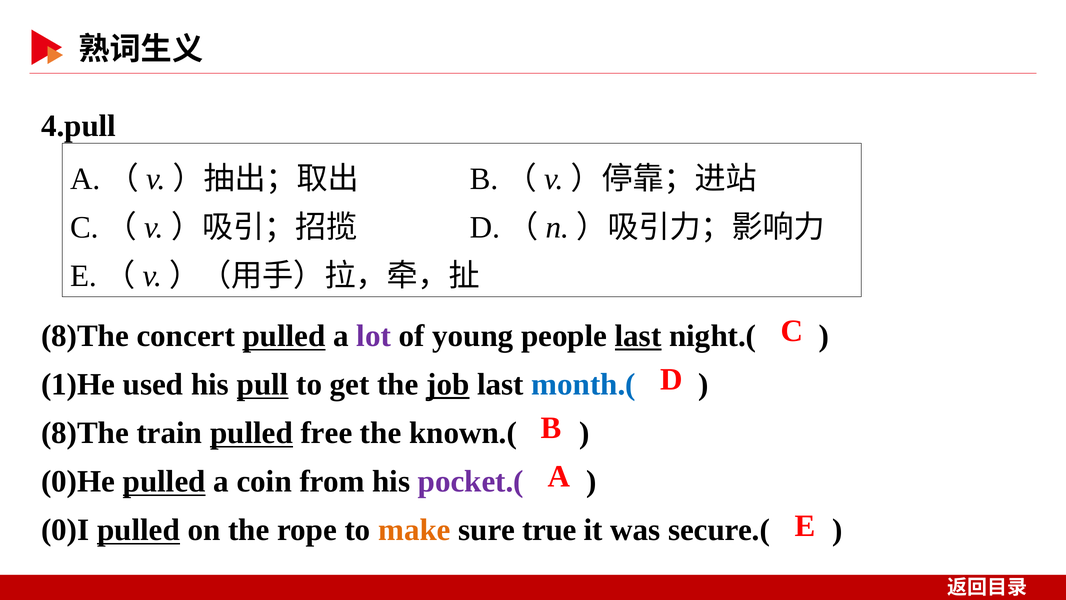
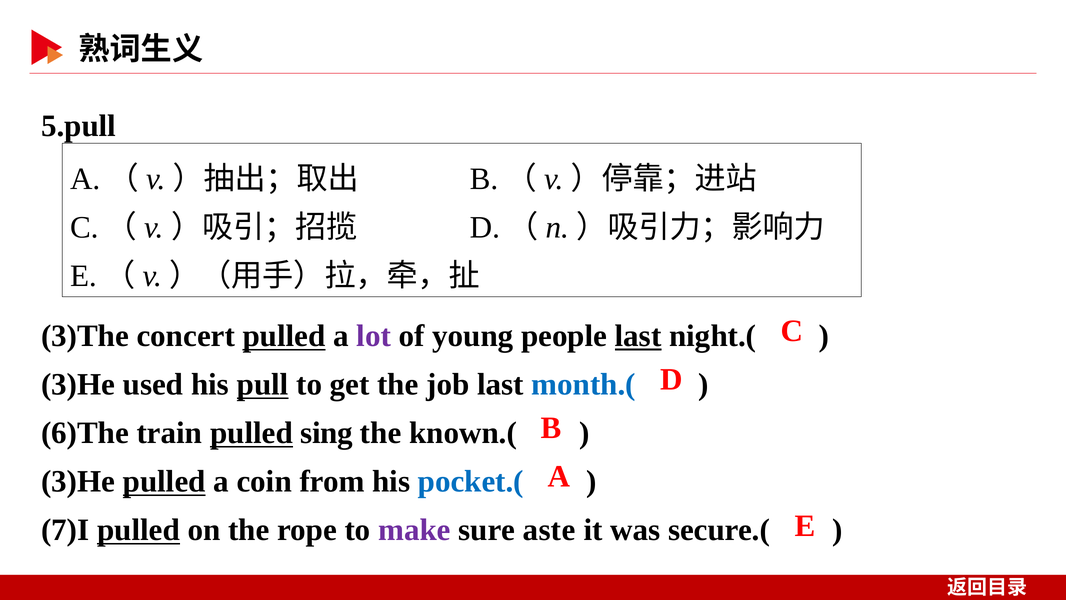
4.pull: 4.pull -> 5.pull (79, 126)
8)The: 8)The -> 3)The (85, 336)
1)He: 1)He -> 3)He (78, 384)
job underline: present -> none (448, 384)
8)The: 8)The -> 6)The (85, 433)
free: free -> sing (327, 433)
0)He: 0)He -> 3)He (78, 481)
pocket.( colour: purple -> blue (471, 481)
0)I: 0)I -> 7)I (65, 530)
make colour: orange -> purple (414, 530)
true: true -> aste (549, 530)
